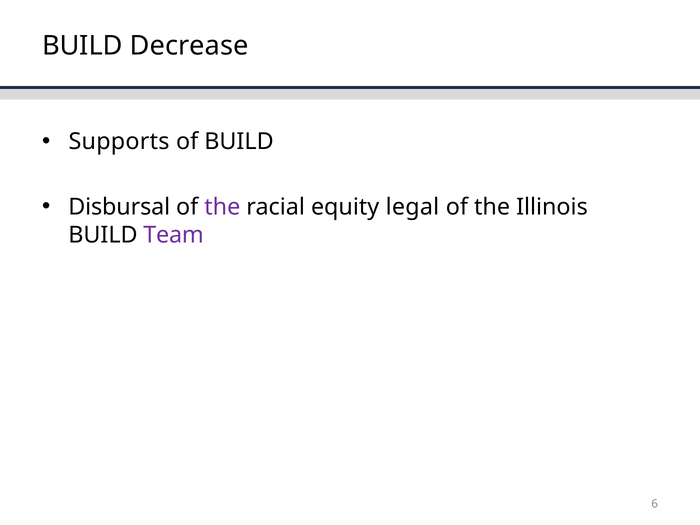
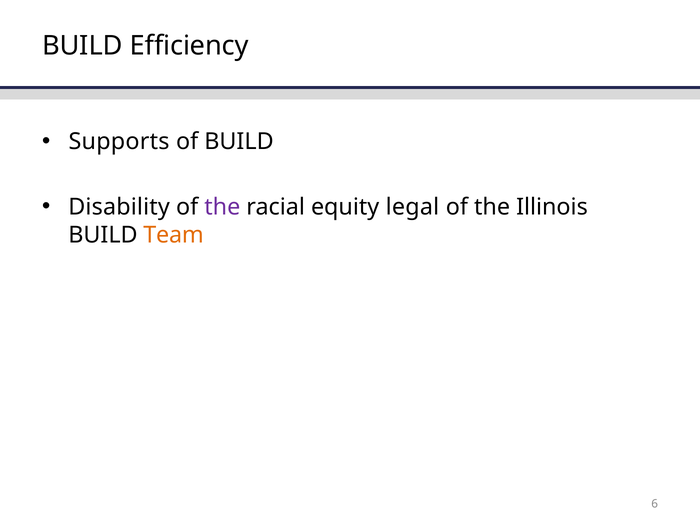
Decrease: Decrease -> Efficiency (189, 46)
Disbursal: Disbursal -> Disability (119, 207)
Team colour: purple -> orange (174, 235)
